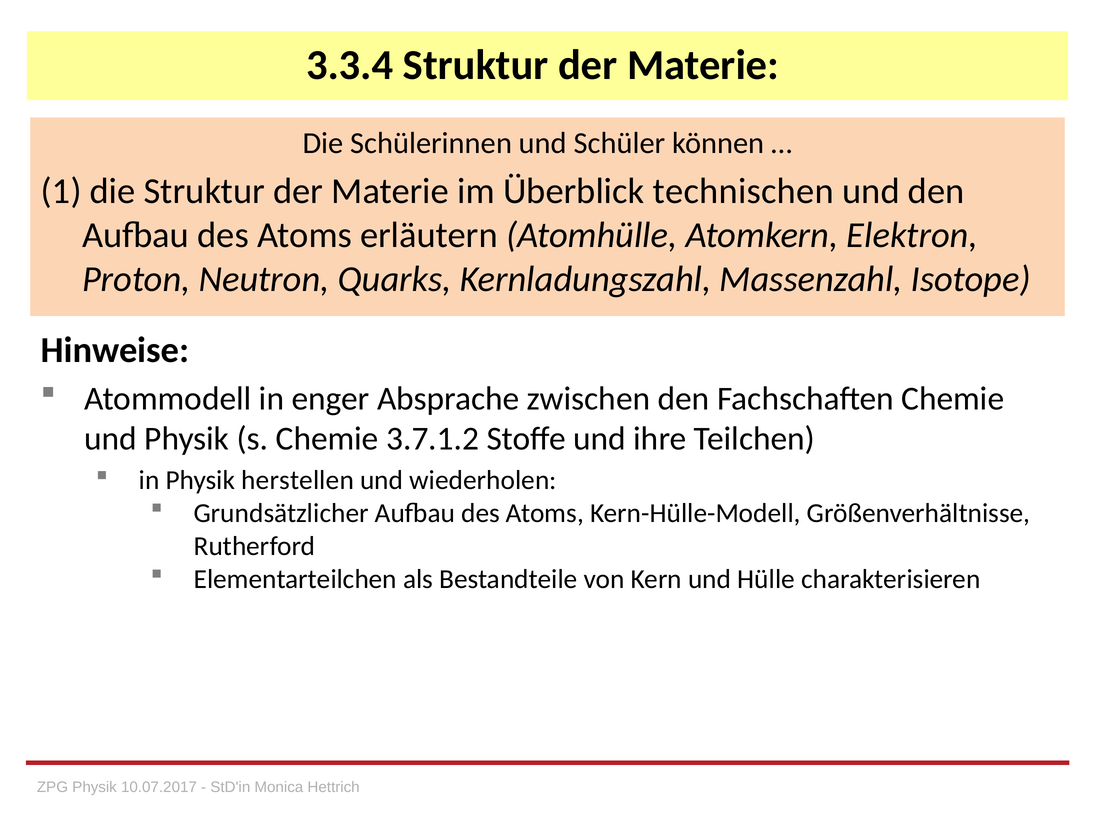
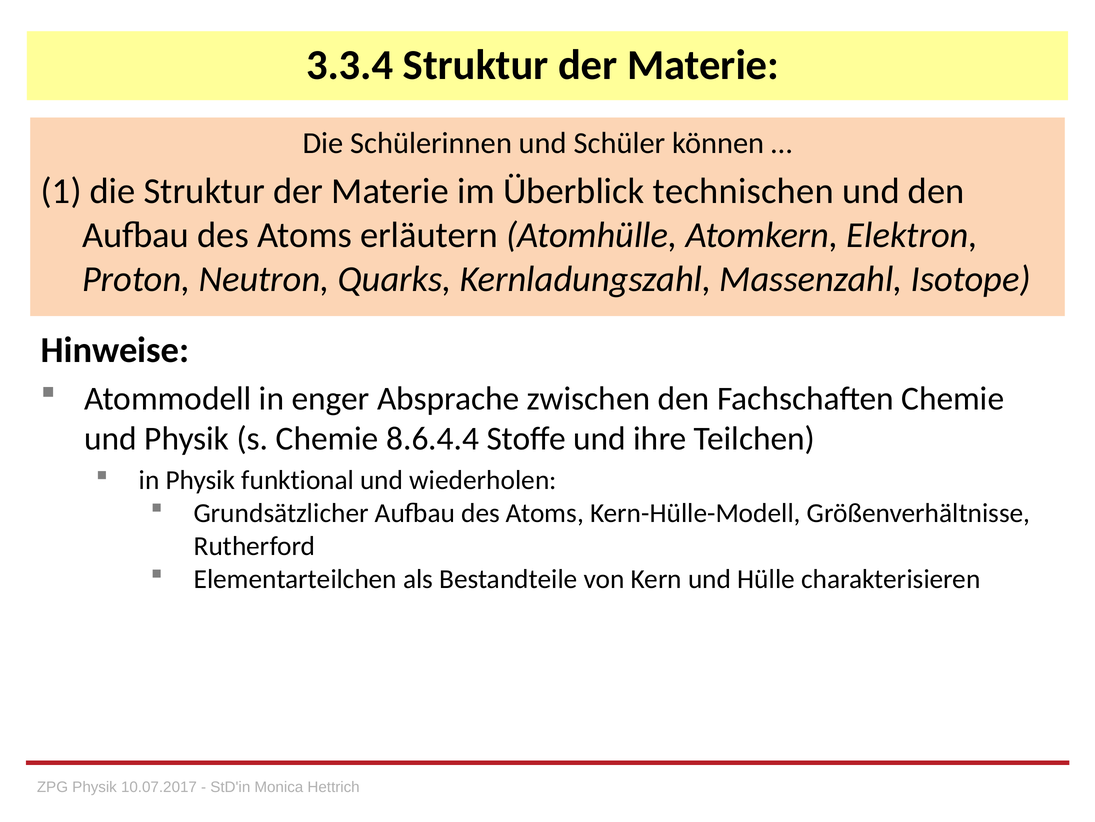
3.7.1.2: 3.7.1.2 -> 8.6.4.4 (433, 438)
herstellen: herstellen -> funktional (298, 480)
